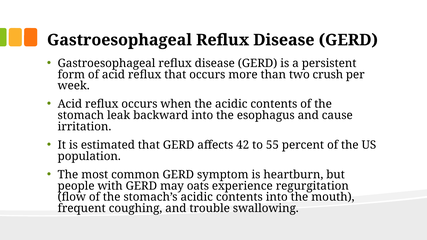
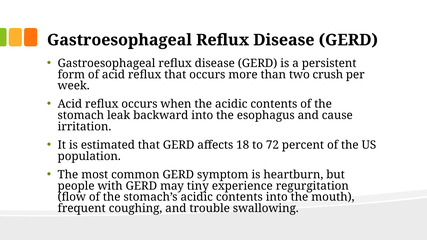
42: 42 -> 18 (243, 145)
55: 55 -> 72 (272, 145)
oats: oats -> tiny (198, 186)
